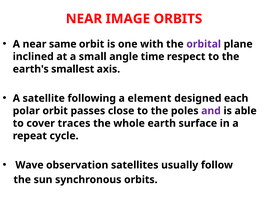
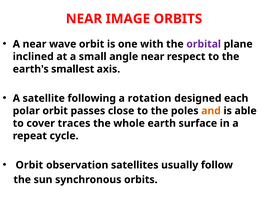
same: same -> wave (63, 44)
angle time: time -> near (153, 57)
element: element -> rotation (149, 98)
and colour: purple -> orange (211, 111)
Wave: Wave -> Orbit (29, 165)
